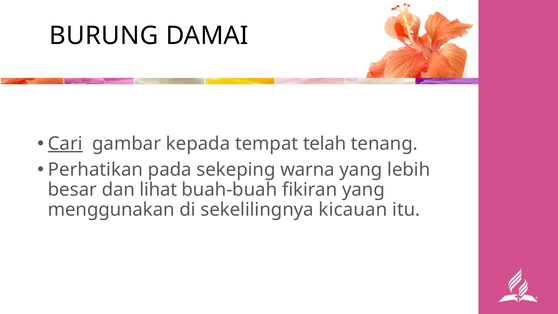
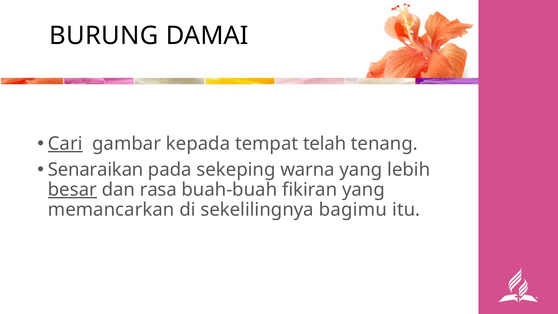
Perhatikan: Perhatikan -> Senaraikan (96, 170)
besar underline: none -> present (72, 190)
lihat: lihat -> rasa (158, 190)
menggunakan: menggunakan -> memancarkan (111, 210)
kicauan: kicauan -> bagimu (353, 210)
